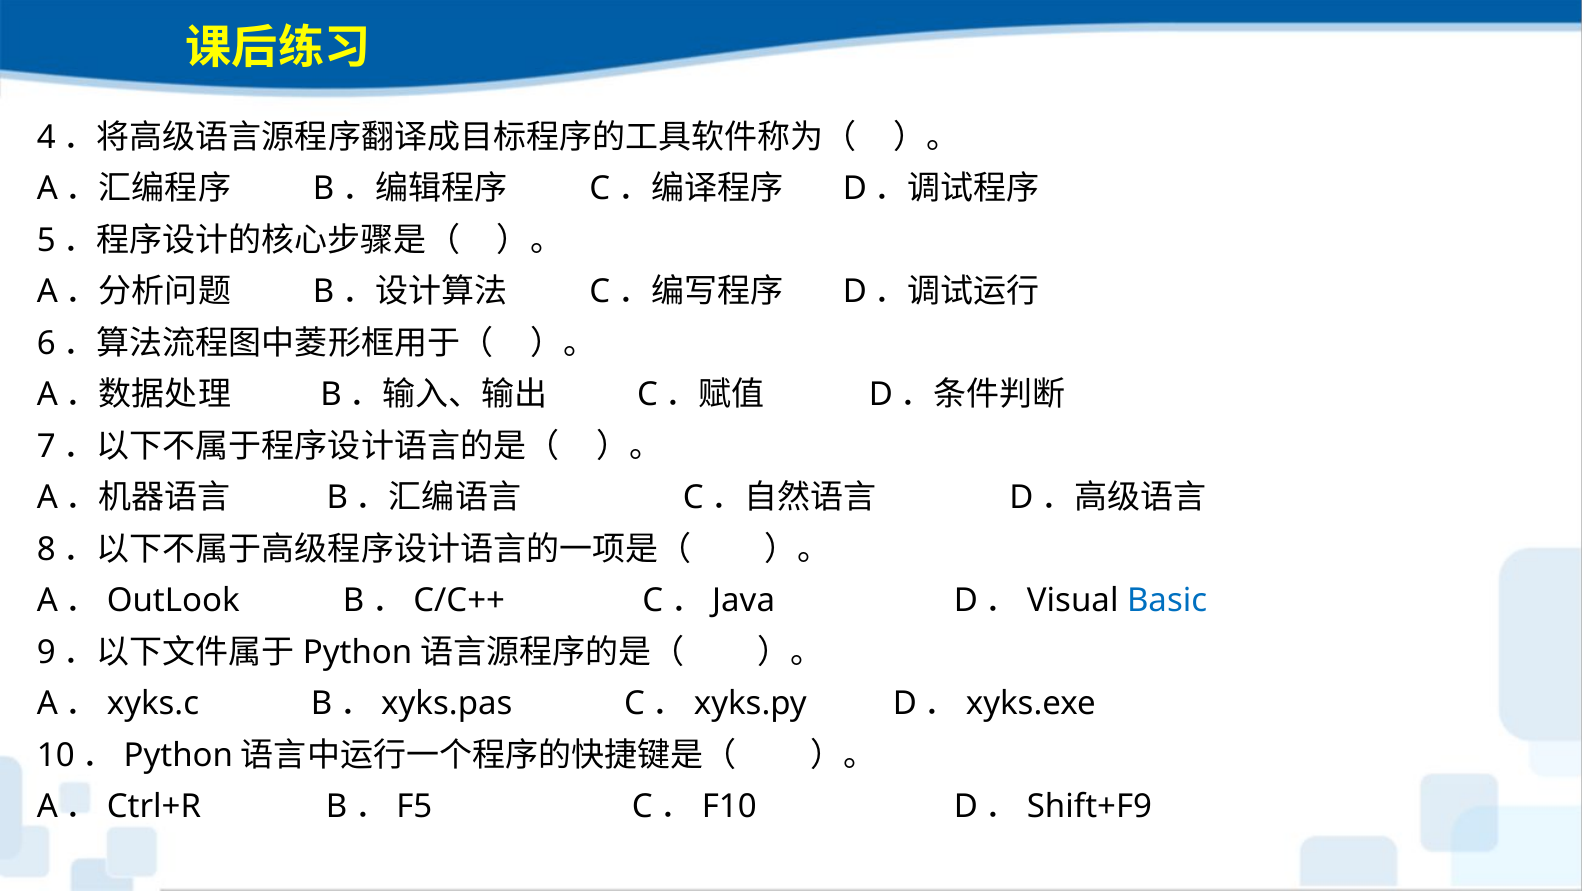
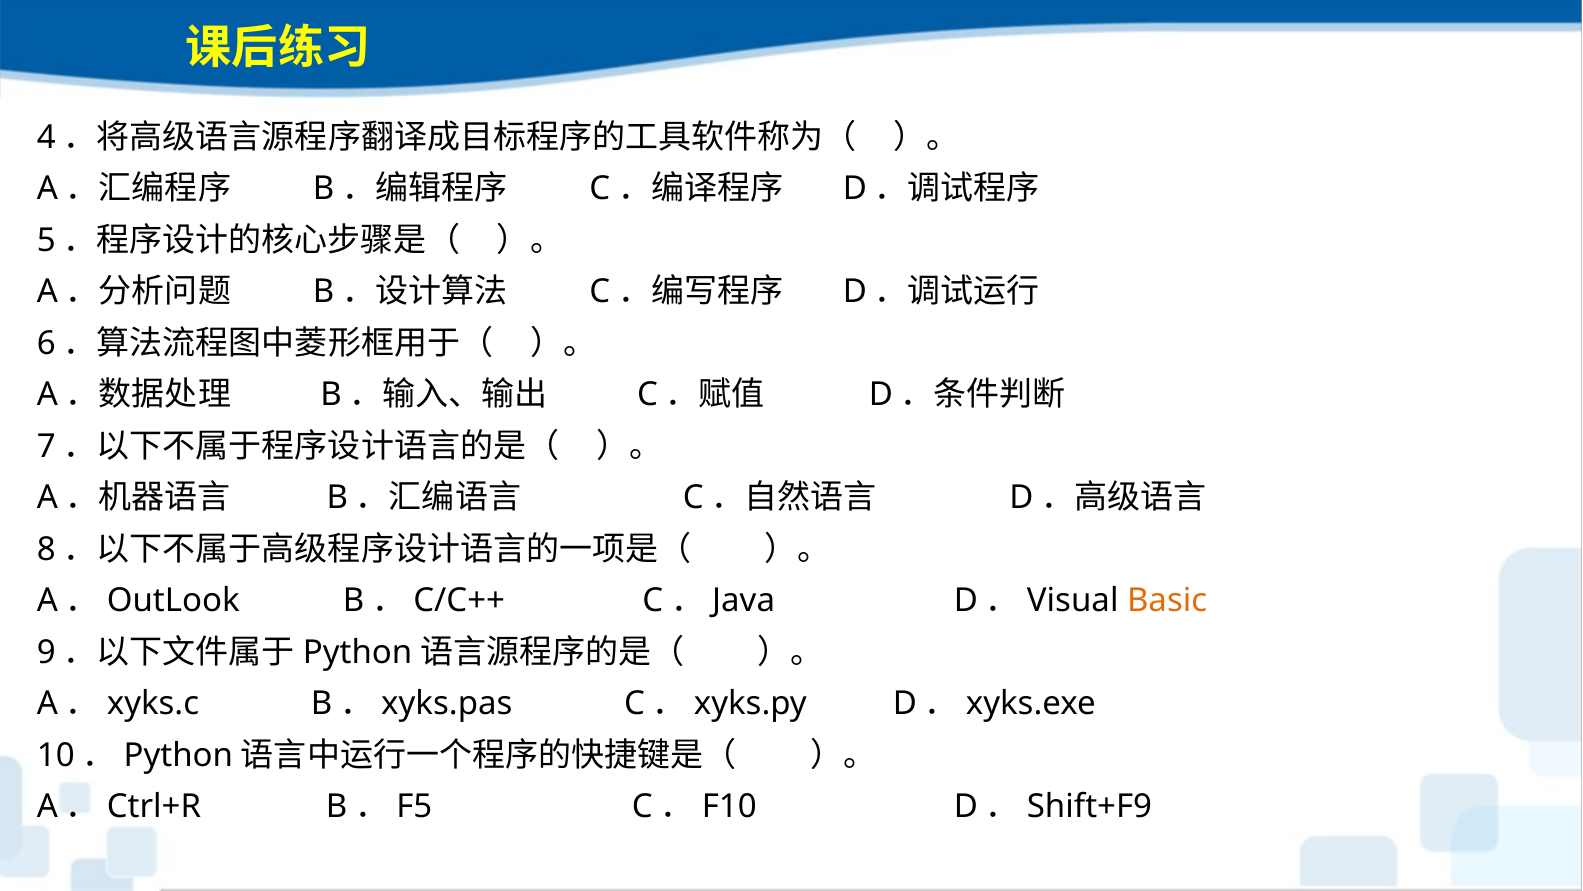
Basic colour: blue -> orange (1167, 601)
